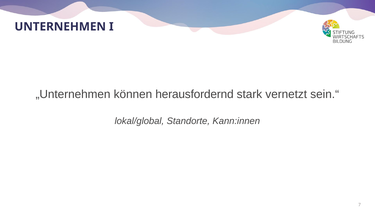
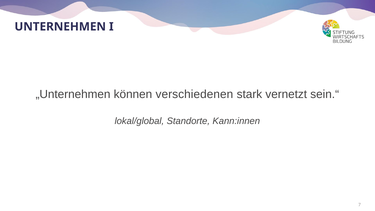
herausfordernd: herausfordernd -> verschiedenen (194, 94)
